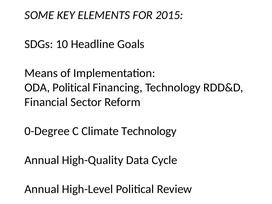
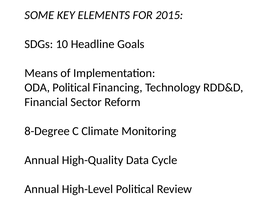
0-Degree: 0-Degree -> 8-Degree (47, 131)
Climate Technology: Technology -> Monitoring (149, 131)
